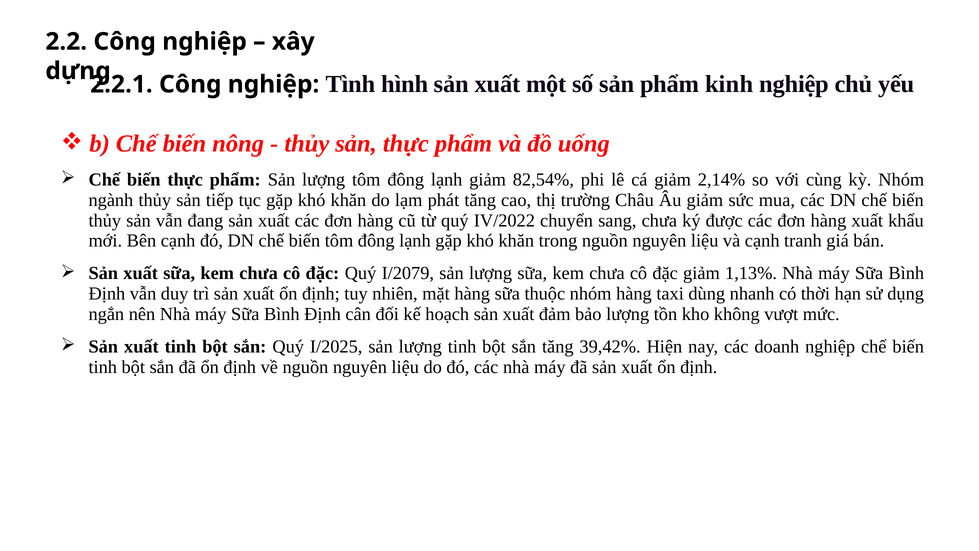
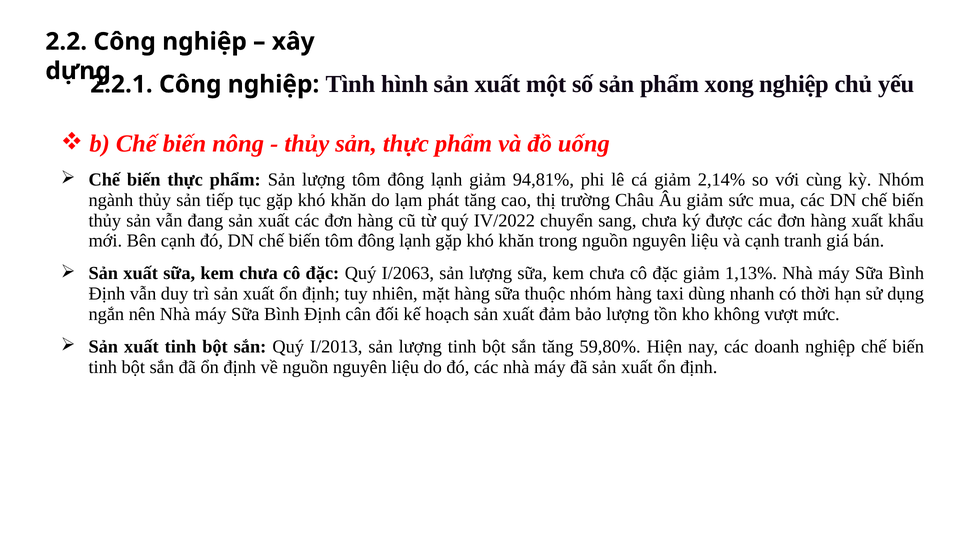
kinh: kinh -> xong (729, 84)
82,54%: 82,54% -> 94,81% (543, 180)
I/2079: I/2079 -> I/2063 (408, 273)
I/2025: I/2025 -> I/2013 (336, 346)
39,42%: 39,42% -> 59,80% (610, 346)
